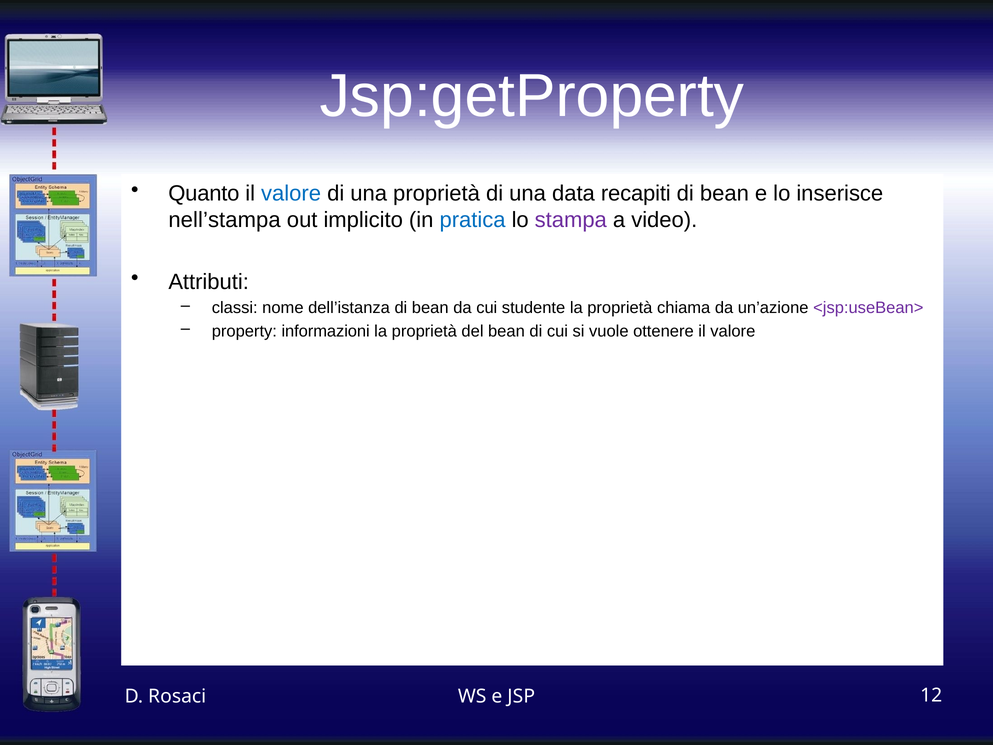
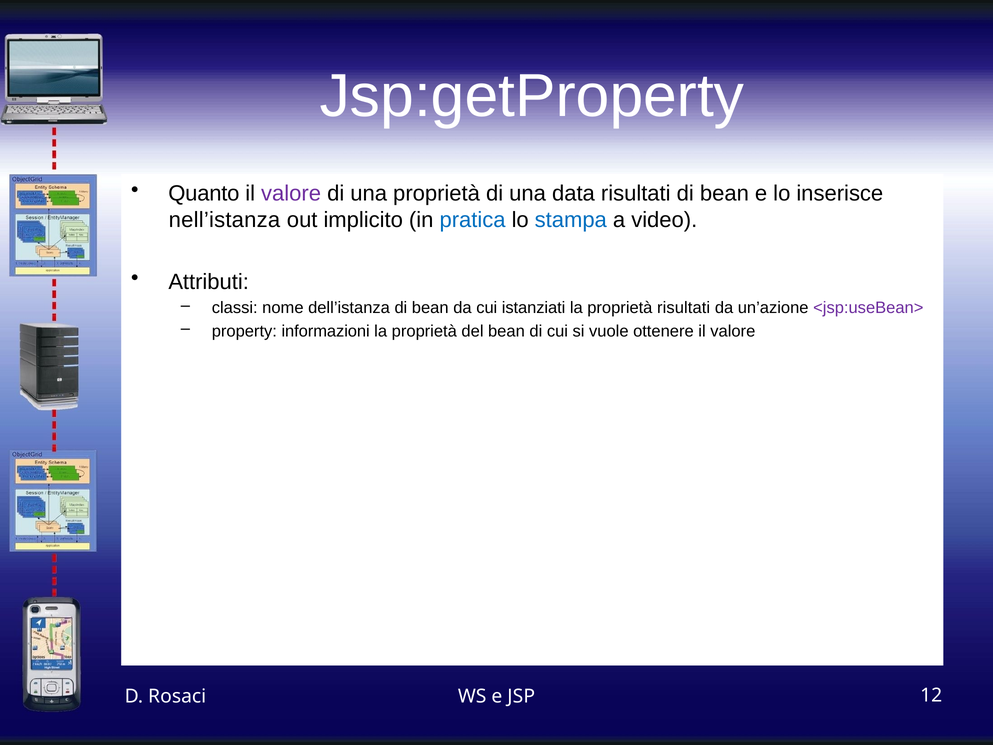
valore colour: blue -> purple (291, 194)
data recapiti: recapiti -> risultati (636, 194)
nell’stampa: nell’stampa -> nell’istanza (224, 220)
stampa colour: purple -> blue (571, 220)
studente: studente -> istanziati (534, 308)
proprietà chiama: chiama -> risultati (684, 308)
